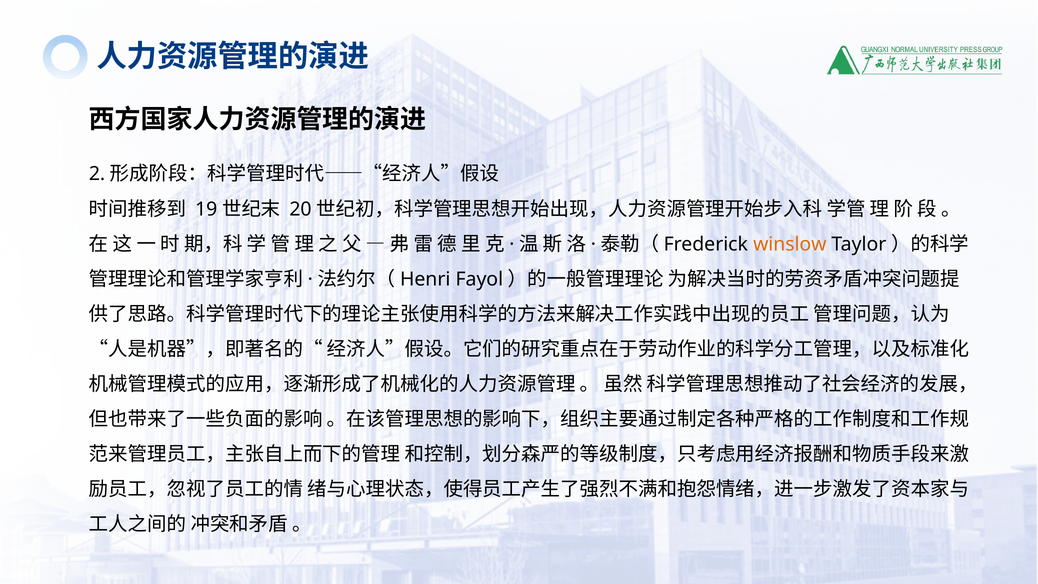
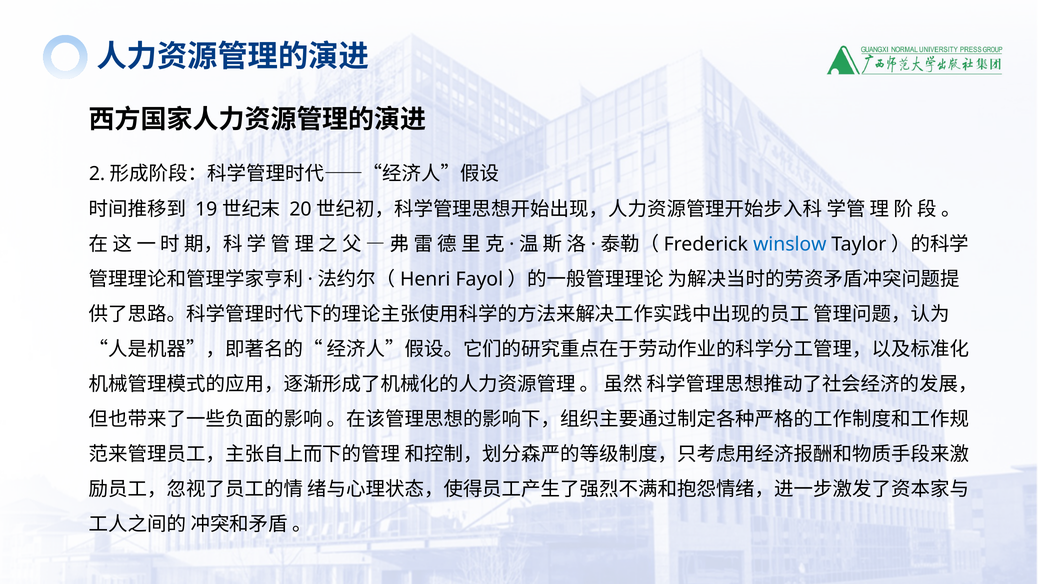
winslow colour: orange -> blue (790, 244)
